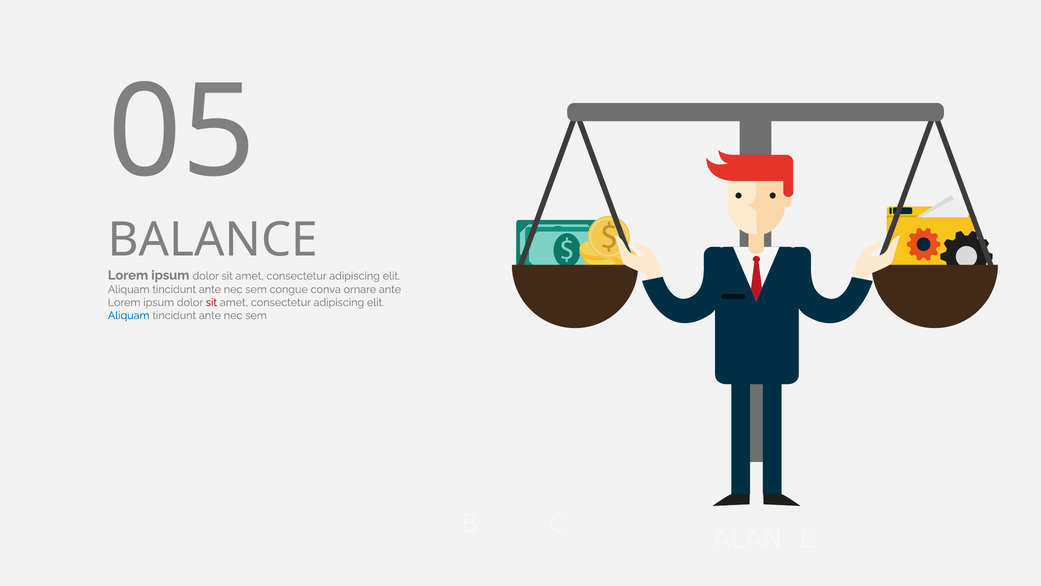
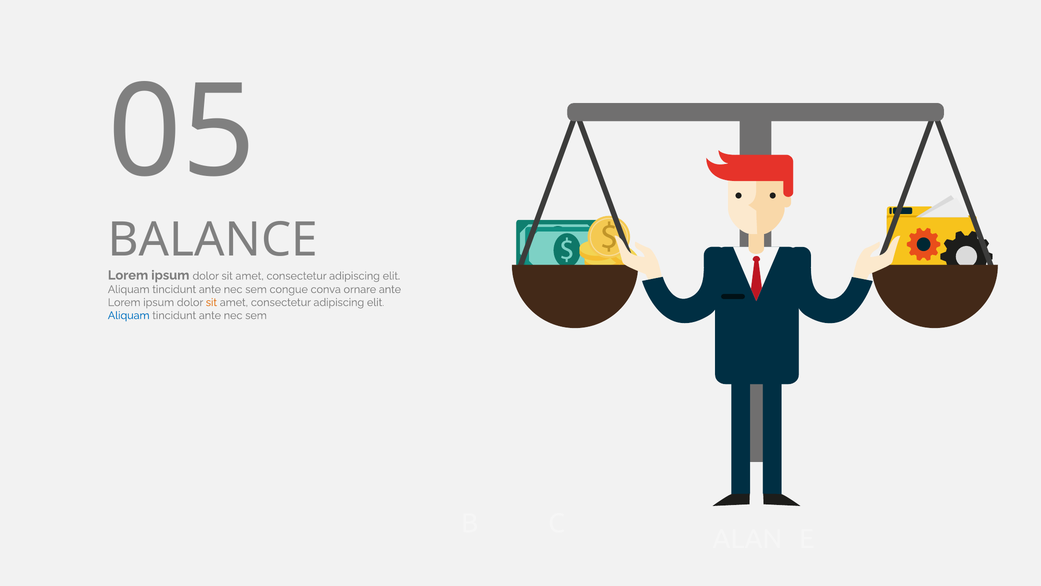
sit colour: red -> orange (211, 302)
